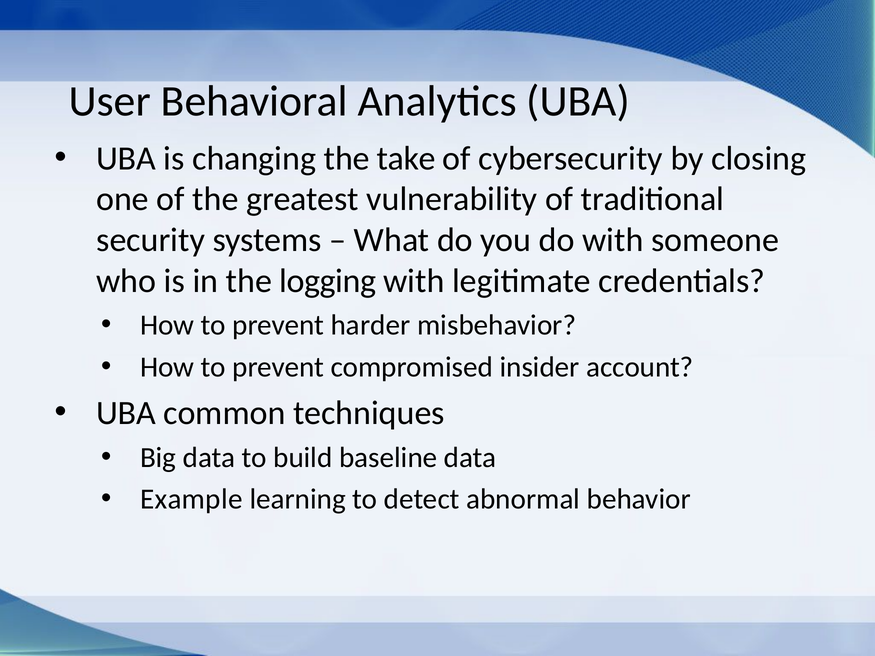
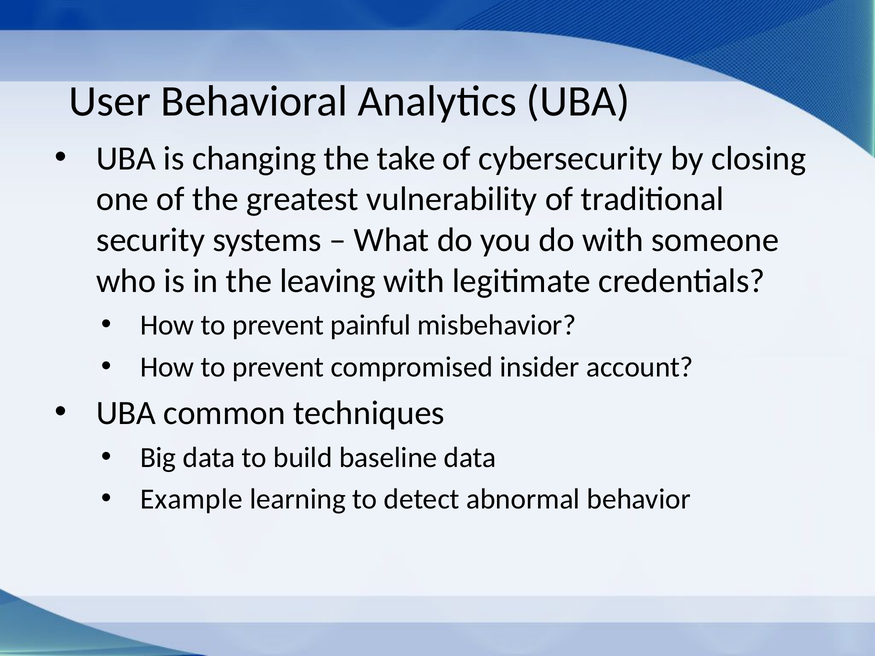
logging: logging -> leaving (328, 281)
harder: harder -> painful (371, 325)
